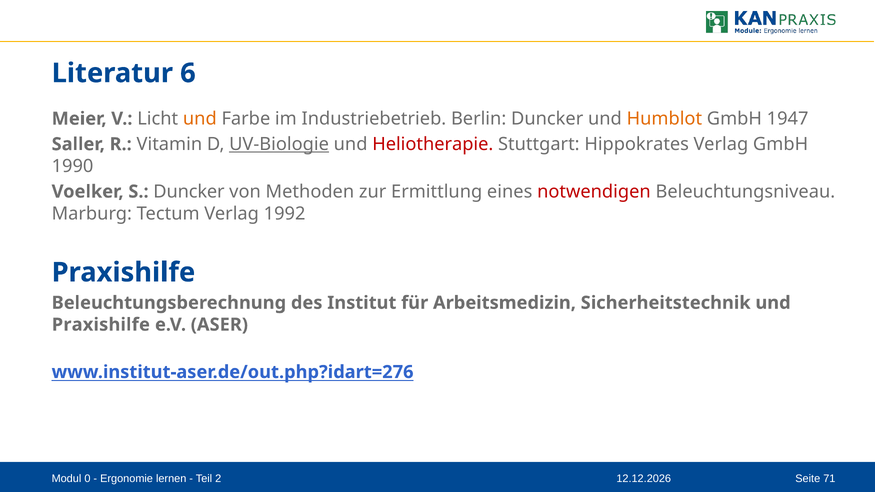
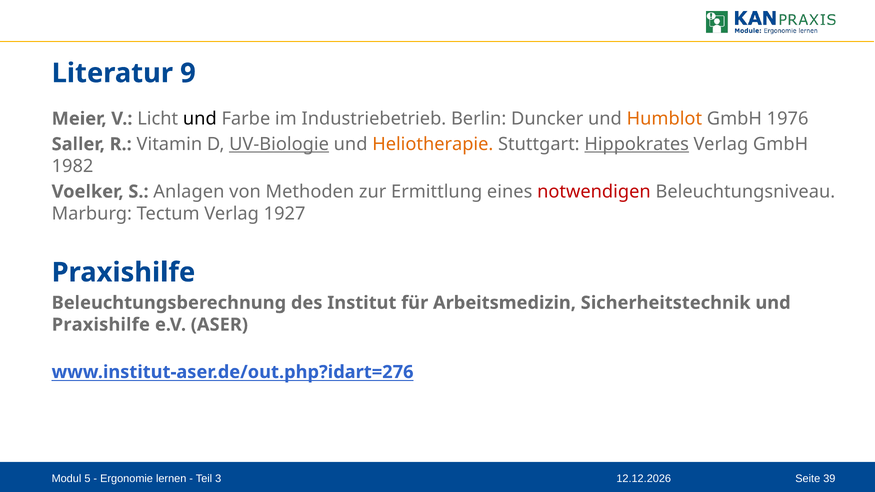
6: 6 -> 9 (188, 73)
und colour: orange -> black (200, 119)
1947: 1947 -> 1976 (788, 119)
Heliotherapie colour: red -> orange (433, 144)
Hippokrates underline: none -> present (637, 144)
1990: 1990 -> 1982 (73, 166)
S Duncker: Duncker -> Anlagen (189, 192)
1992: 1992 -> 1927 (285, 214)
0: 0 -> 5 (87, 479)
2: 2 -> 3 (218, 479)
71: 71 -> 39 (829, 479)
